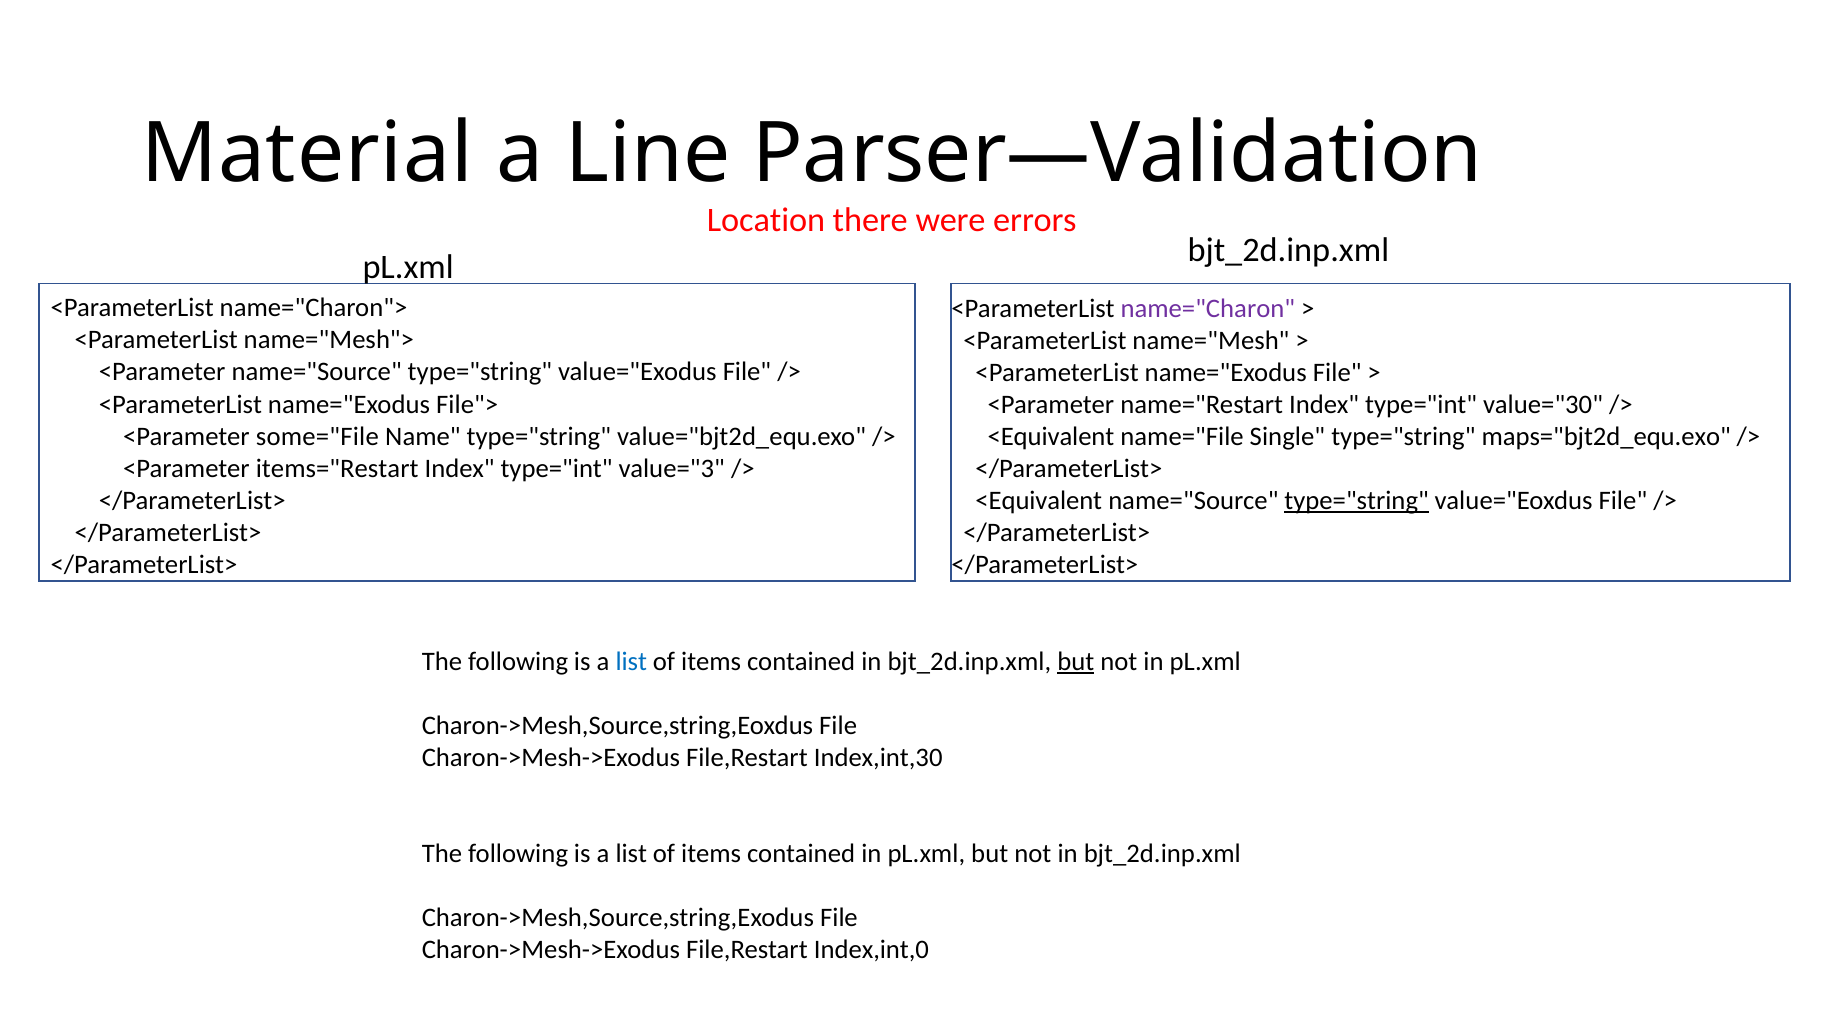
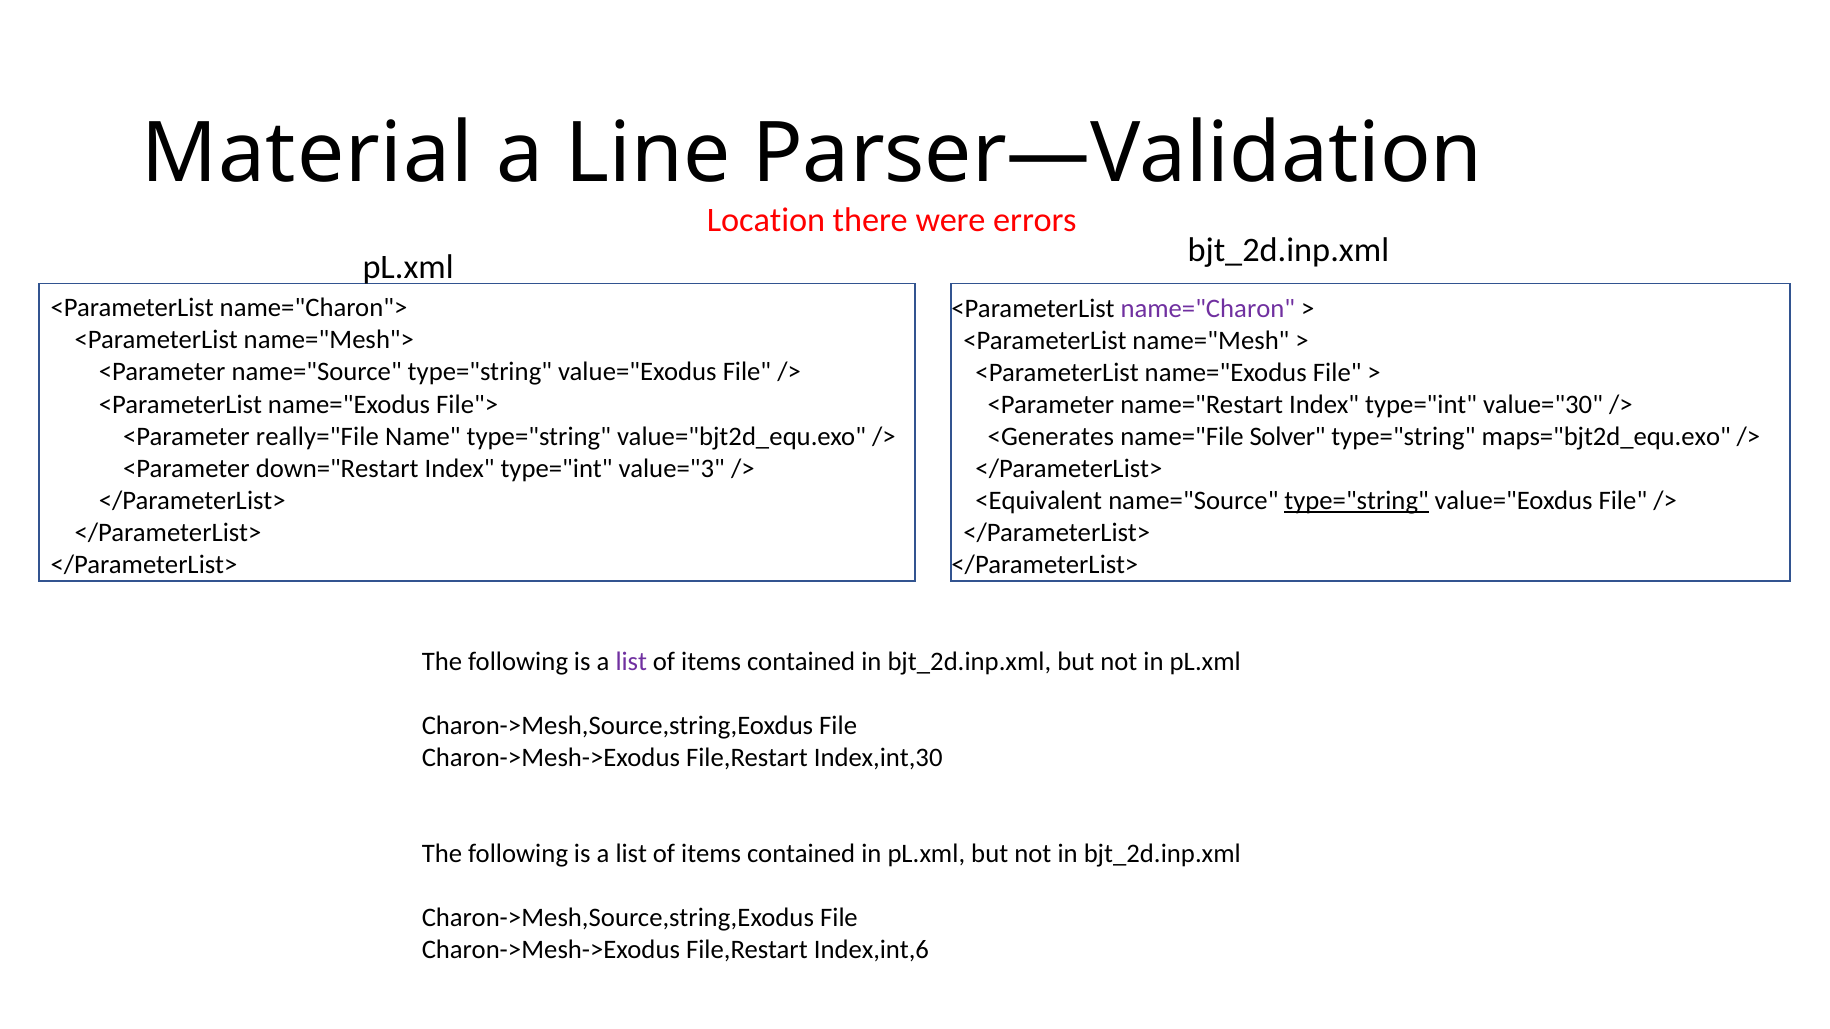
some="File: some="File -> really="File (317, 436)
<Equivalent: <Equivalent -> <Generates (1051, 436)
Single: Single -> Solver (1288, 436)
items="Restart: items="Restart -> down="Restart (337, 468)
list colour: blue -> purple (631, 662)
but underline: present -> none (1076, 662)
Index,int,0: Index,int,0 -> Index,int,6 (871, 950)
